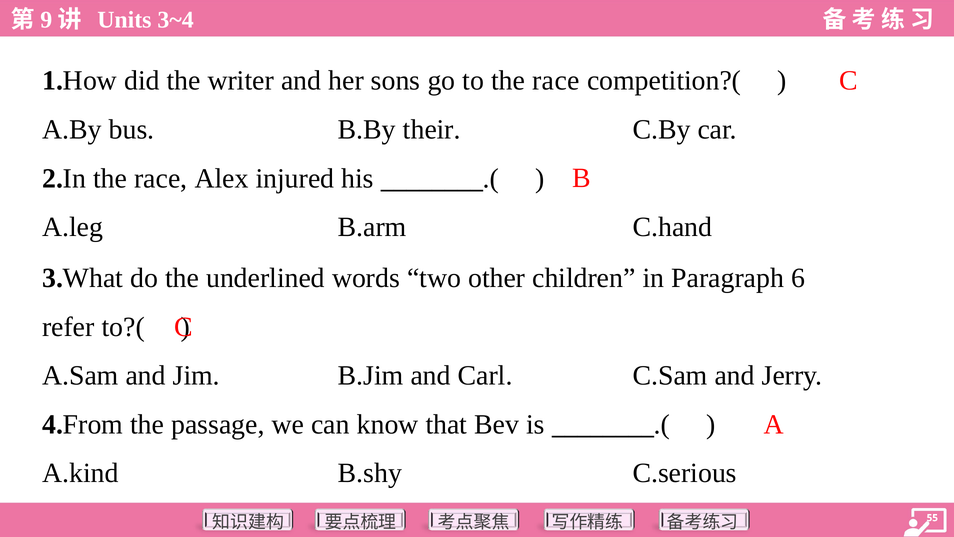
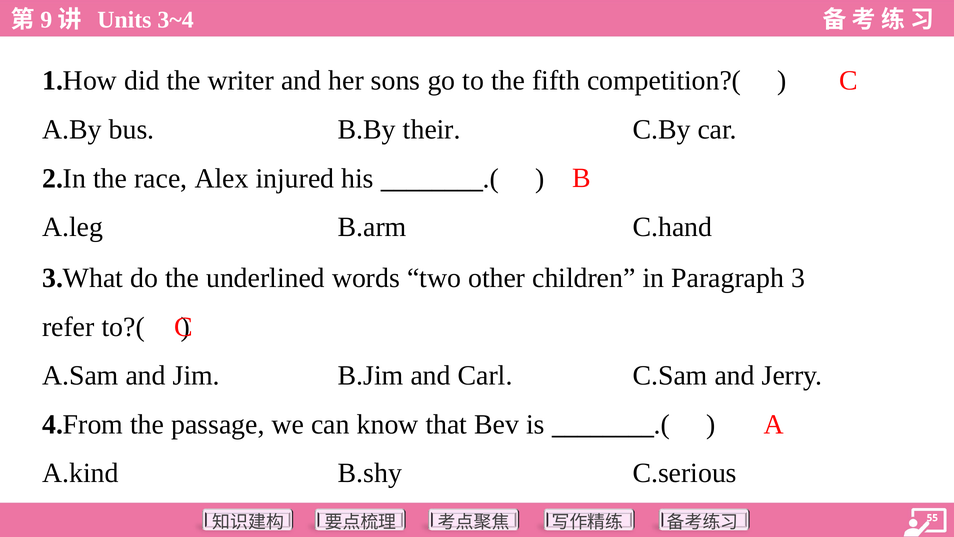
to the race: race -> fifth (556, 81)
6: 6 -> 3 (798, 278)
